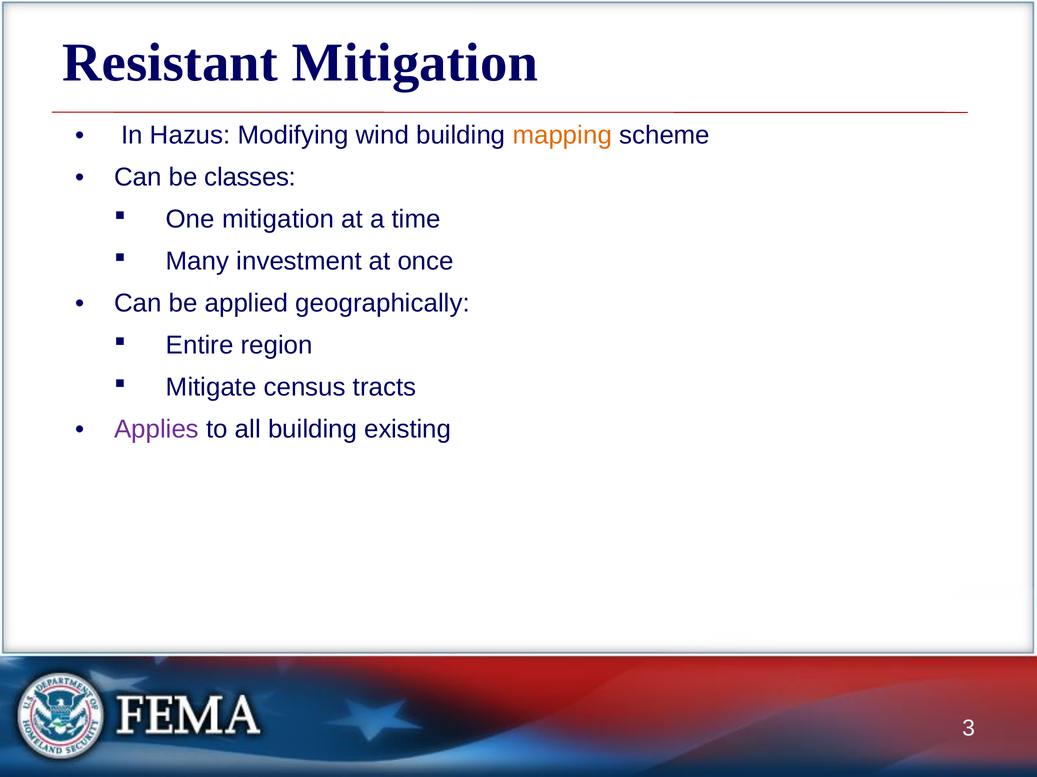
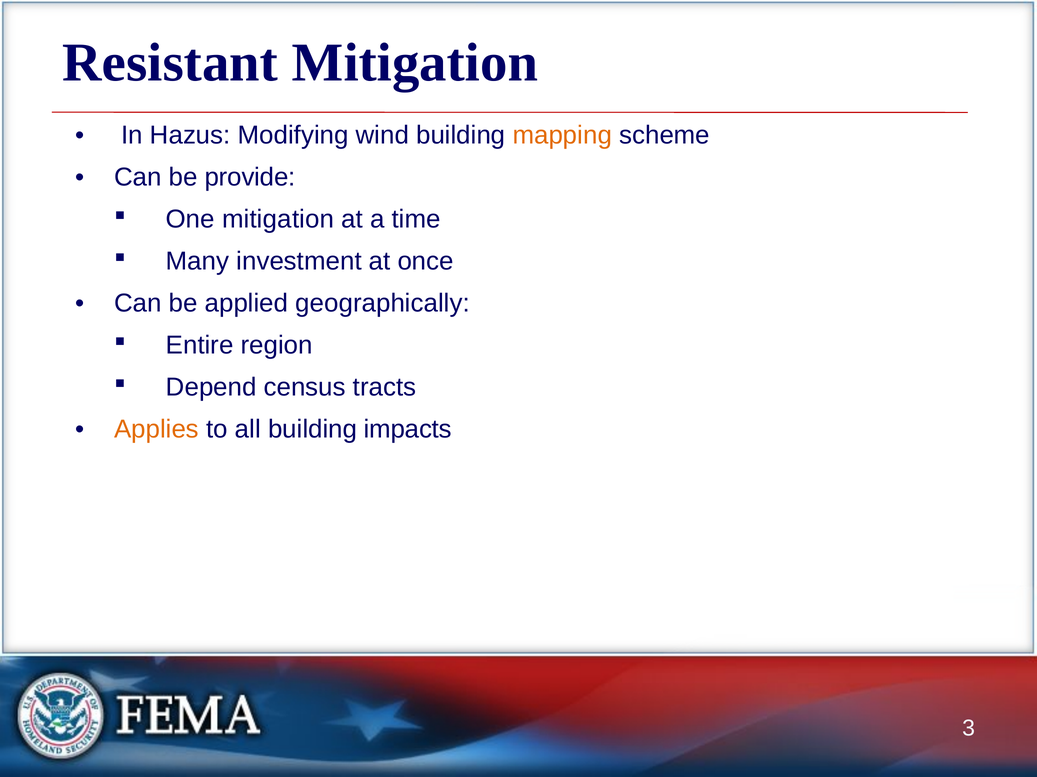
classes: classes -> provide (250, 177)
Mitigate: Mitigate -> Depend (211, 387)
Applies colour: purple -> orange (156, 429)
existing: existing -> impacts (408, 429)
